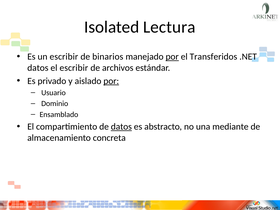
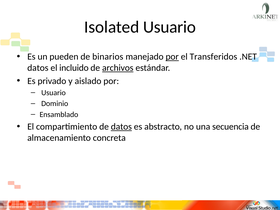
Isolated Lectura: Lectura -> Usuario (169, 27)
un escribir: escribir -> pueden (64, 57)
el escribir: escribir -> incluido (74, 68)
archivos underline: none -> present (118, 68)
por underline: present -> none (111, 81)
mediante: mediante -> secuencia (230, 127)
